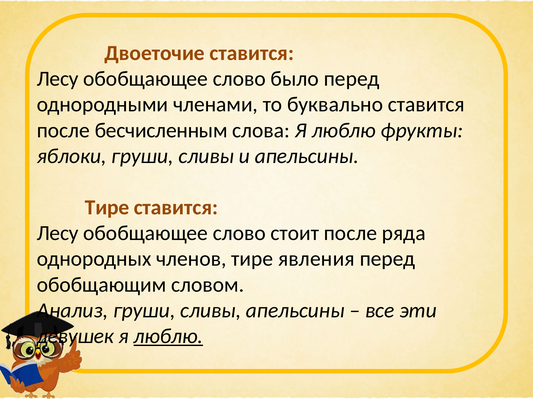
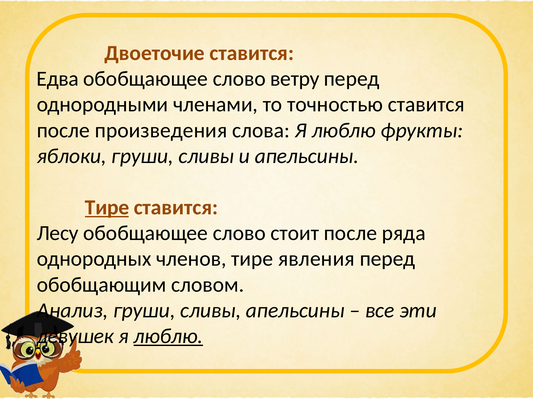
Лесу: Лесу -> Едва (58, 79)
было: было -> ветру (295, 79)
буквально: буквально -> точностью (335, 105)
бесчисленным: бесчисленным -> произведения (161, 131)
Тире underline: none -> present (107, 208)
